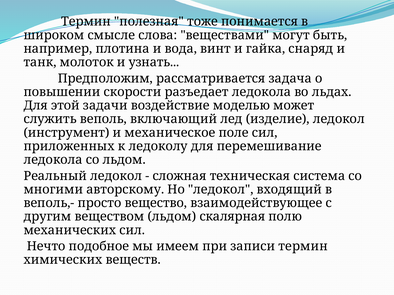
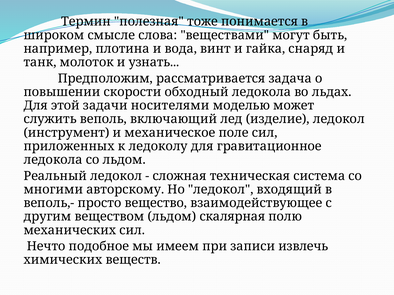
разъедает: разъедает -> обходный (197, 92)
воздействие: воздействие -> носителями (170, 106)
перемешивание: перемешивание -> гравитационное (269, 146)
записи термин: термин -> извлечь (303, 247)
